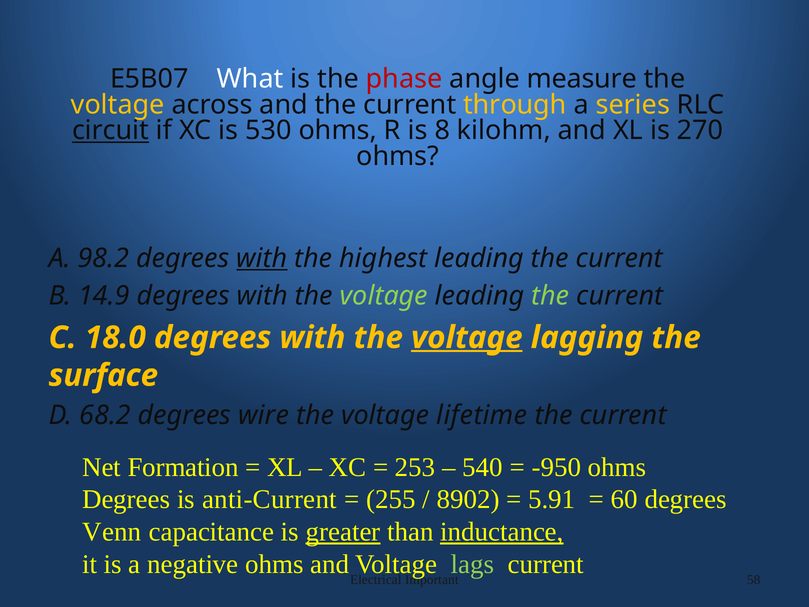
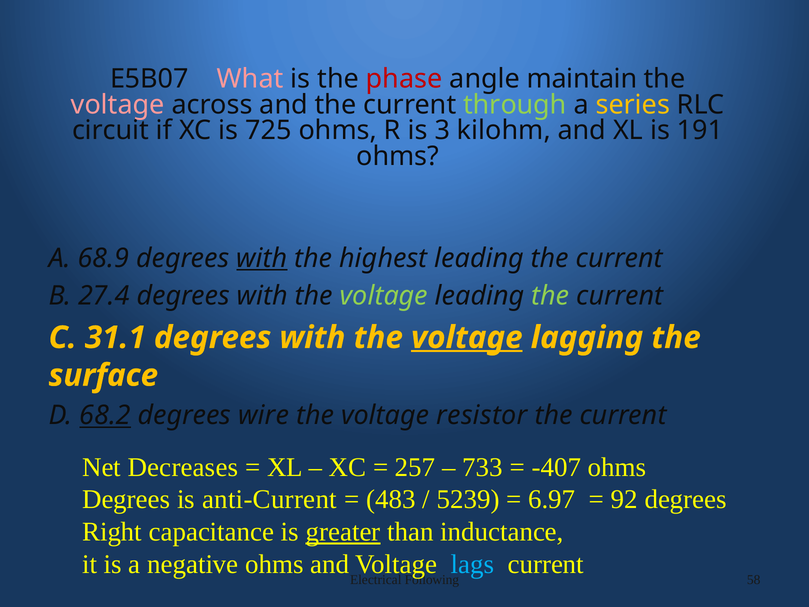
What colour: white -> pink (250, 79)
measure: measure -> maintain (582, 79)
voltage colour: yellow -> pink (118, 105)
through colour: yellow -> light green (515, 105)
circuit underline: present -> none (111, 131)
530: 530 -> 725 (268, 131)
8: 8 -> 3 (442, 131)
270: 270 -> 191 (700, 131)
98.2: 98.2 -> 68.9 (103, 258)
14.9: 14.9 -> 27.4 (104, 296)
18.0: 18.0 -> 31.1 (115, 337)
68.2 underline: none -> present (105, 415)
lifetime: lifetime -> resistor (482, 415)
Formation: Formation -> Decreases (183, 467)
253: 253 -> 257 (415, 467)
540: 540 -> 733 (483, 467)
-950: -950 -> -407 (556, 467)
255: 255 -> 483 (391, 499)
8902: 8902 -> 5239 (468, 499)
5.91: 5.91 -> 6.97 (552, 499)
60: 60 -> 92 (624, 499)
Venn: Venn -> Right (112, 532)
inductance underline: present -> none (502, 532)
lags colour: light green -> light blue (472, 564)
Important: Important -> Following (432, 579)
